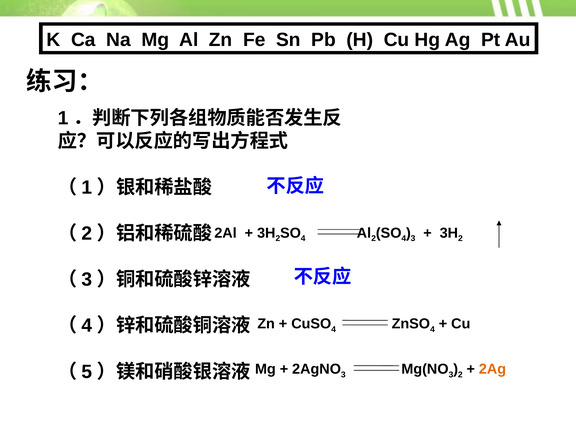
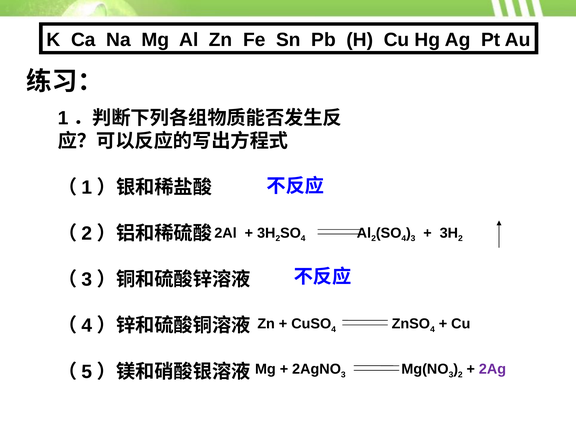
2Ag colour: orange -> purple (492, 369)
